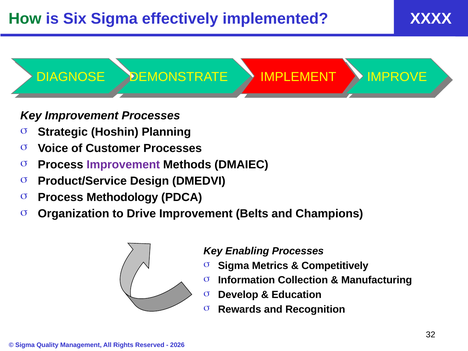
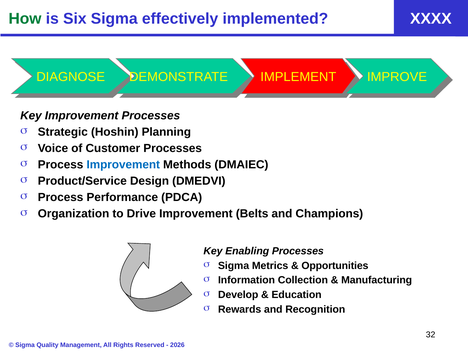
Improvement colour: purple -> blue (123, 165)
Methodology: Methodology -> Performance (122, 197)
Competitively: Competitively -> Opportunities (335, 266)
